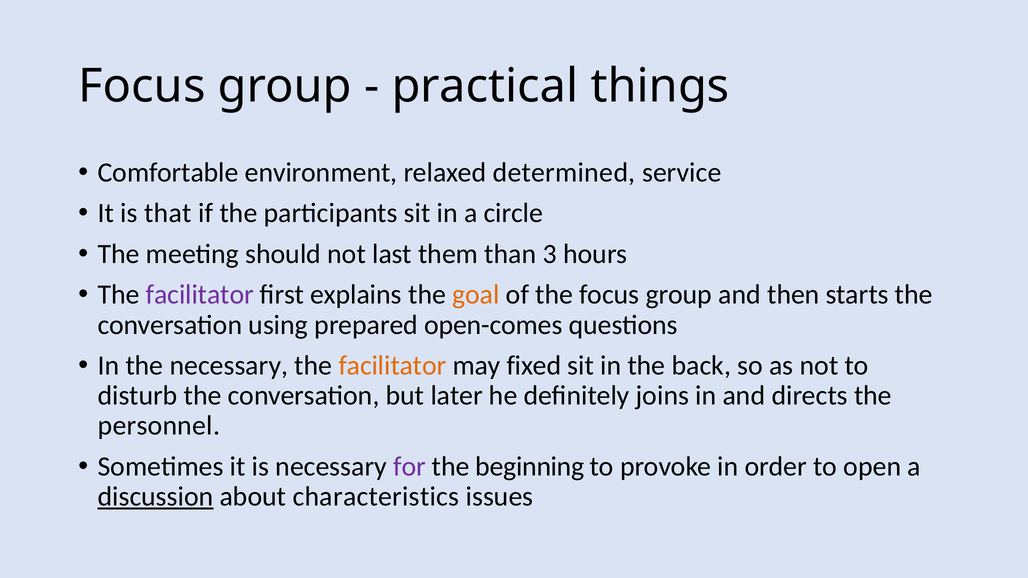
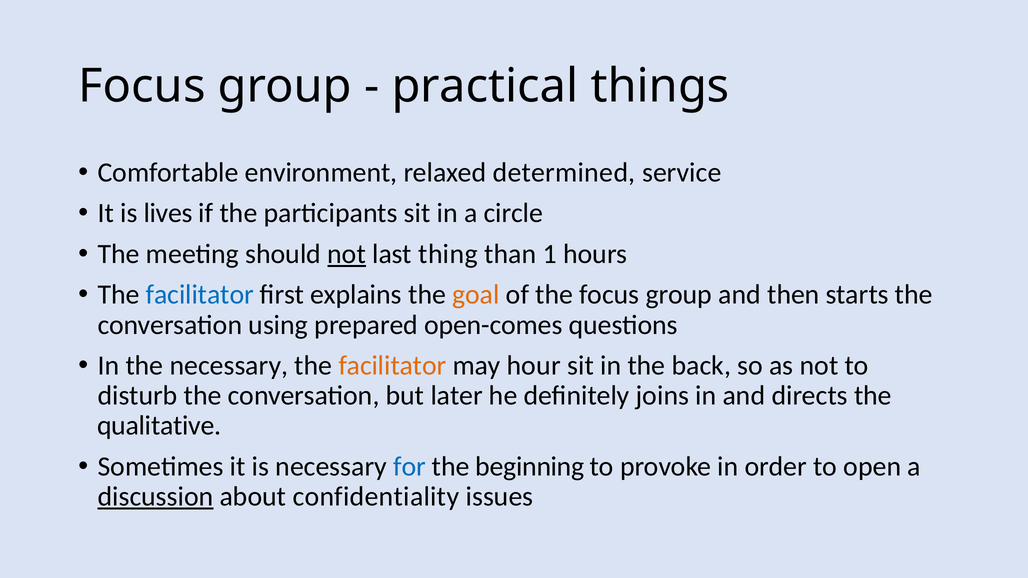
that: that -> lives (168, 213)
not underline: none -> present (347, 254)
them: them -> thing (448, 254)
3: 3 -> 1 (550, 254)
facilitator colour: purple -> blue (200, 295)
fixed: fixed -> hour (534, 366)
personnel: personnel -> qualitative (159, 426)
for colour: purple -> blue (410, 467)
characteristics: characteristics -> confidentiality (376, 497)
